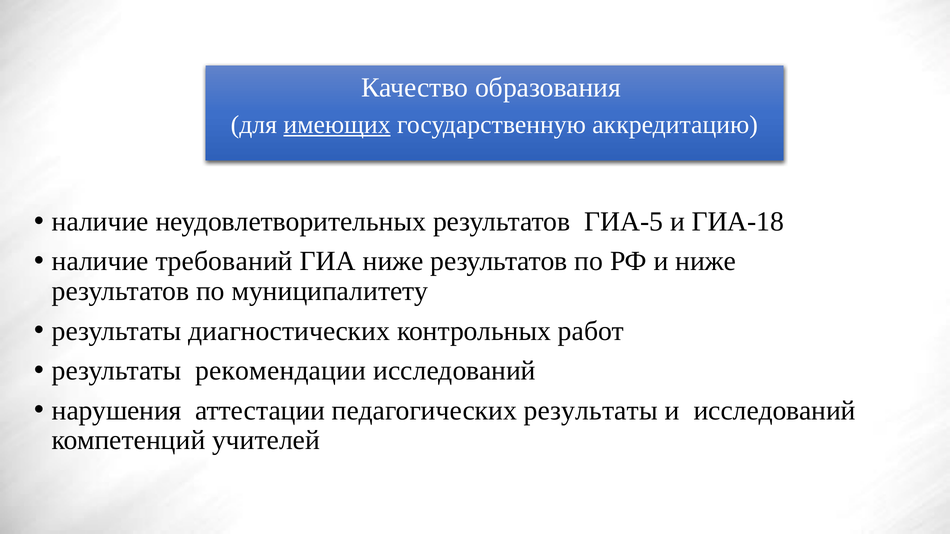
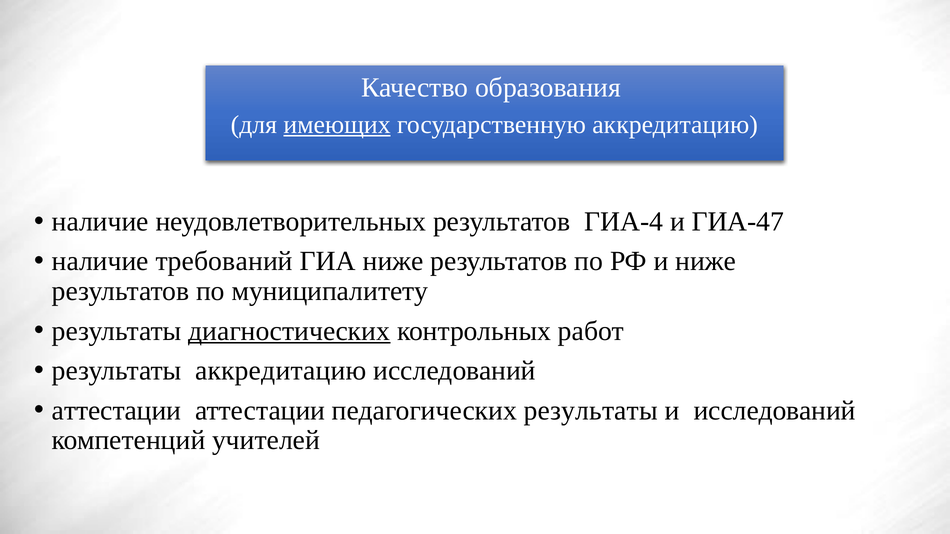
ГИА-5: ГИА-5 -> ГИА-4 (624, 222)
ГИА-18: ГИА-18 -> ГИА-47 (738, 222)
диагностических underline: none -> present (289, 331)
результаты рекомендации: рекомендации -> аккредитацию (281, 371)
нарушения: нарушения -> аттестации (117, 411)
